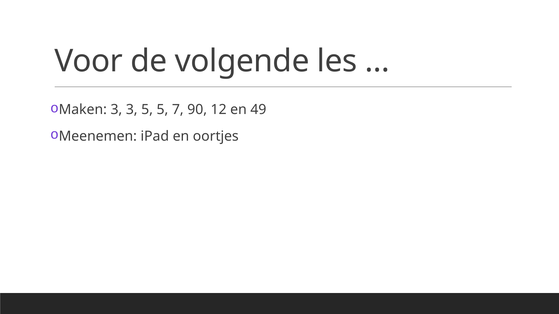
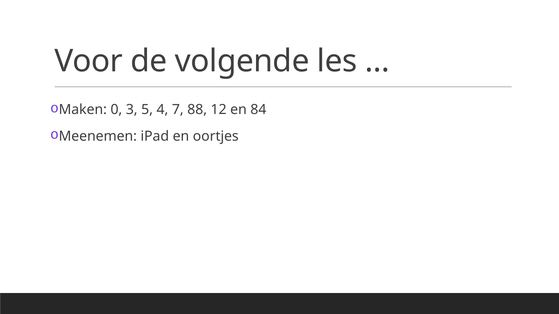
Maken 3: 3 -> 0 (116, 110)
5 5: 5 -> 4 (162, 110)
90: 90 -> 88 (197, 110)
49: 49 -> 84 (258, 110)
